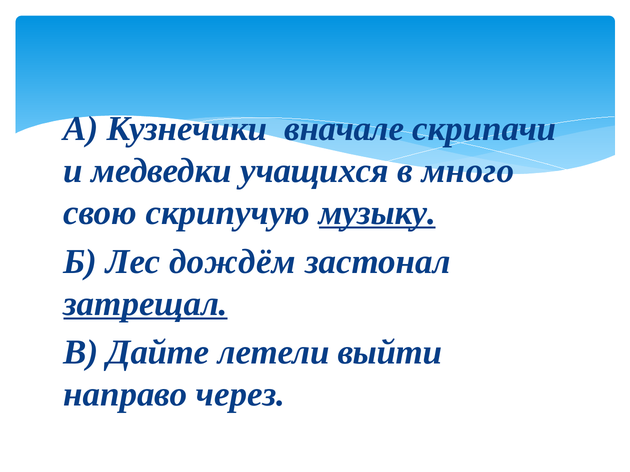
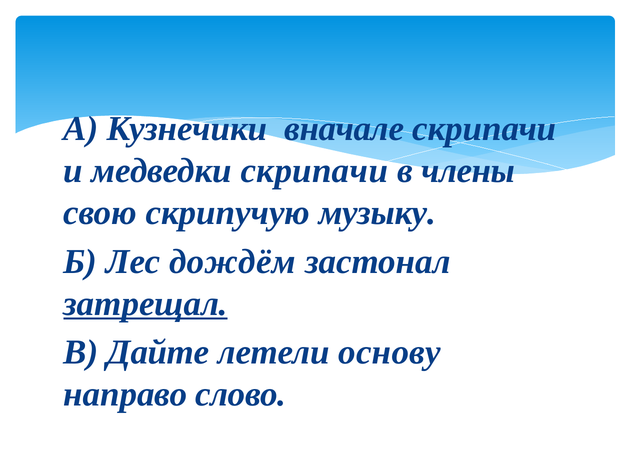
медведки учащихся: учащихся -> скрипачи (314, 171)
много: много -> члены (468, 171)
музыку underline: present -> none (377, 213)
выйти: выйти -> основу (390, 353)
через: через -> слово (241, 395)
